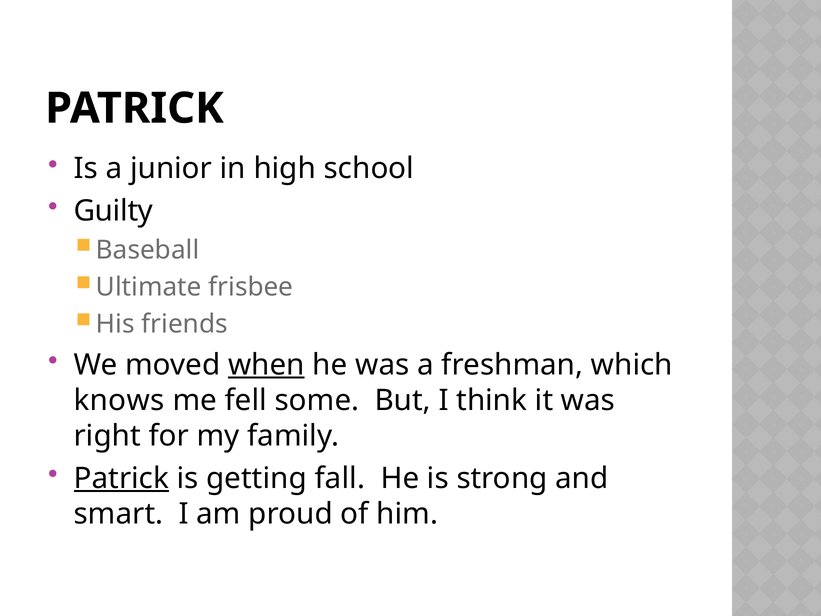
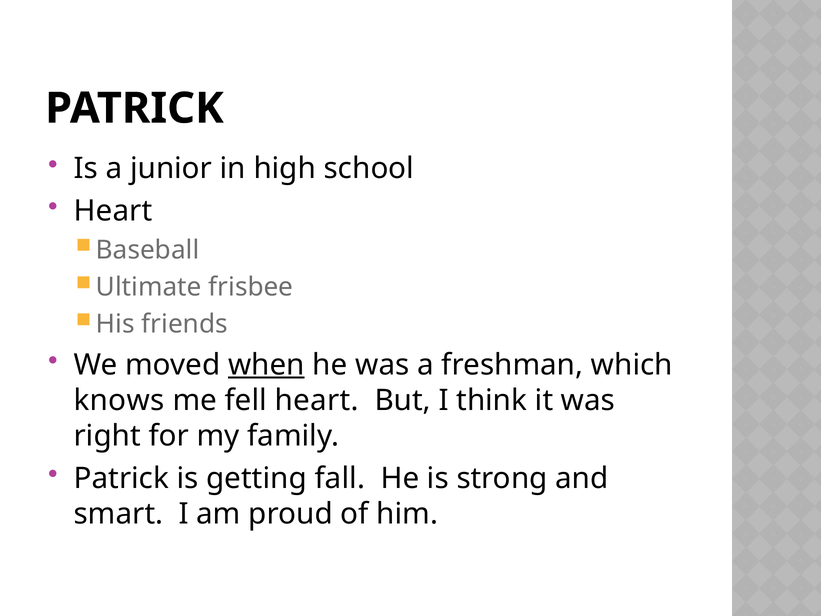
Guilty: Guilty -> Heart (113, 211)
fell some: some -> heart (317, 400)
Patrick underline: present -> none (121, 478)
